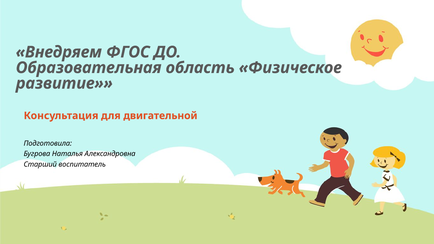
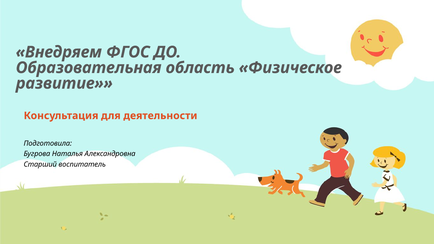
двигательной: двигательной -> деятельности (160, 116)
